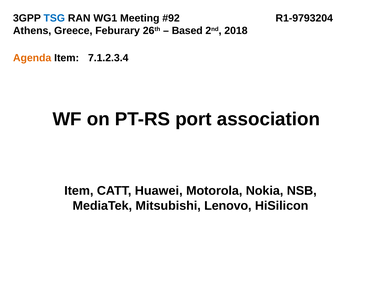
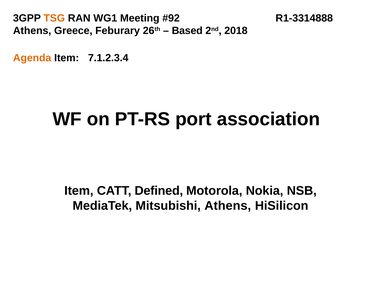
TSG colour: blue -> orange (54, 18)
R1-9793204: R1-9793204 -> R1-3314888 (304, 18)
Huawei: Huawei -> Defined (159, 190)
Mitsubishi Lenovo: Lenovo -> Athens (228, 205)
